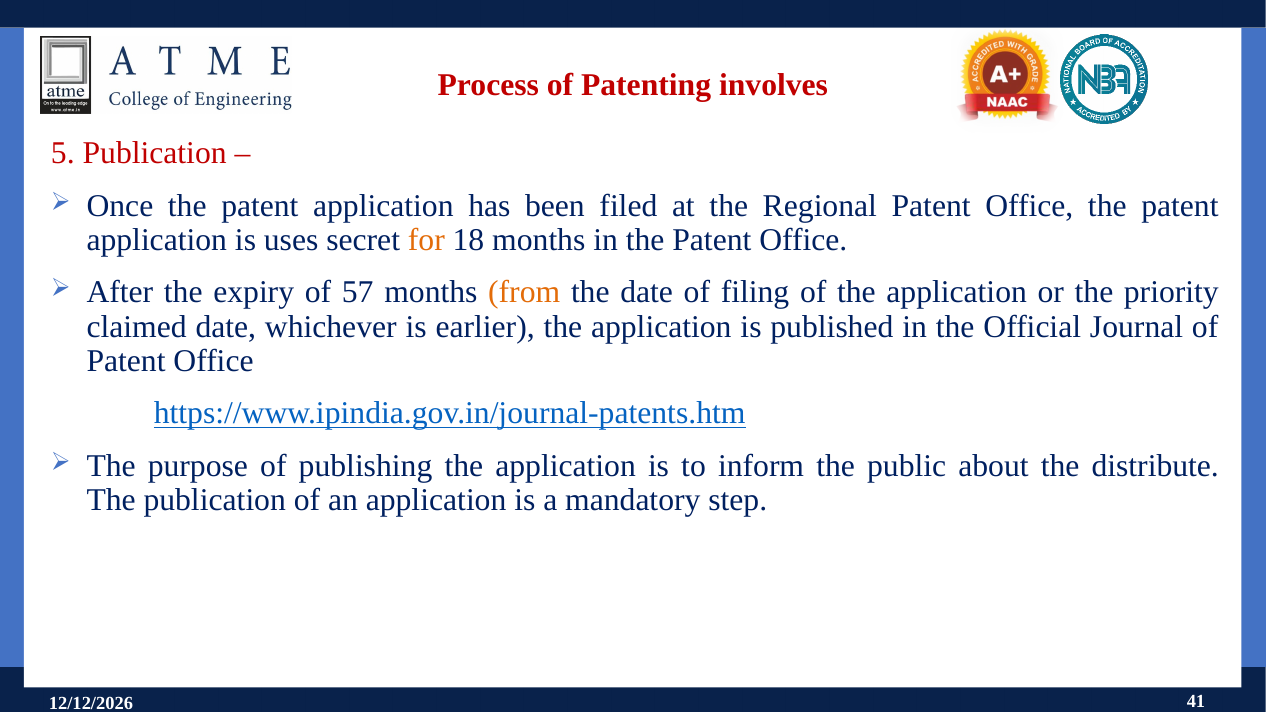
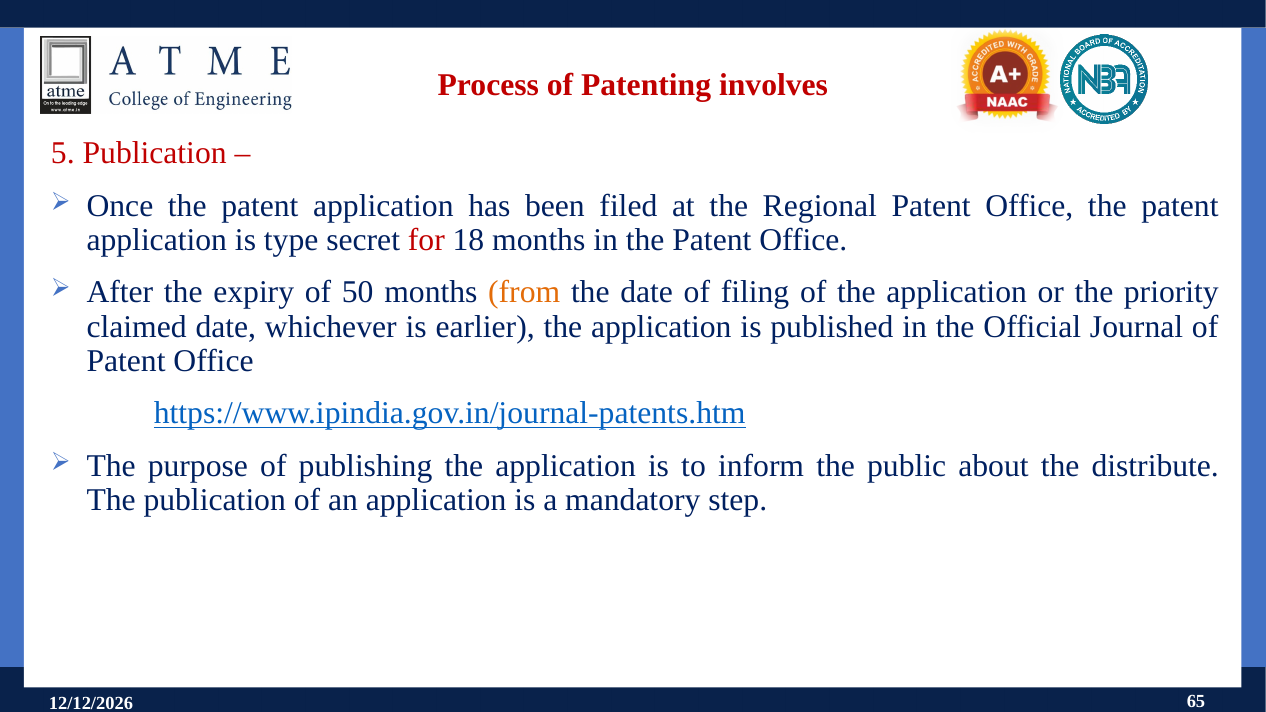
uses: uses -> type (291, 240)
for colour: orange -> red (426, 240)
57: 57 -> 50 (358, 293)
41: 41 -> 65 (1196, 702)
